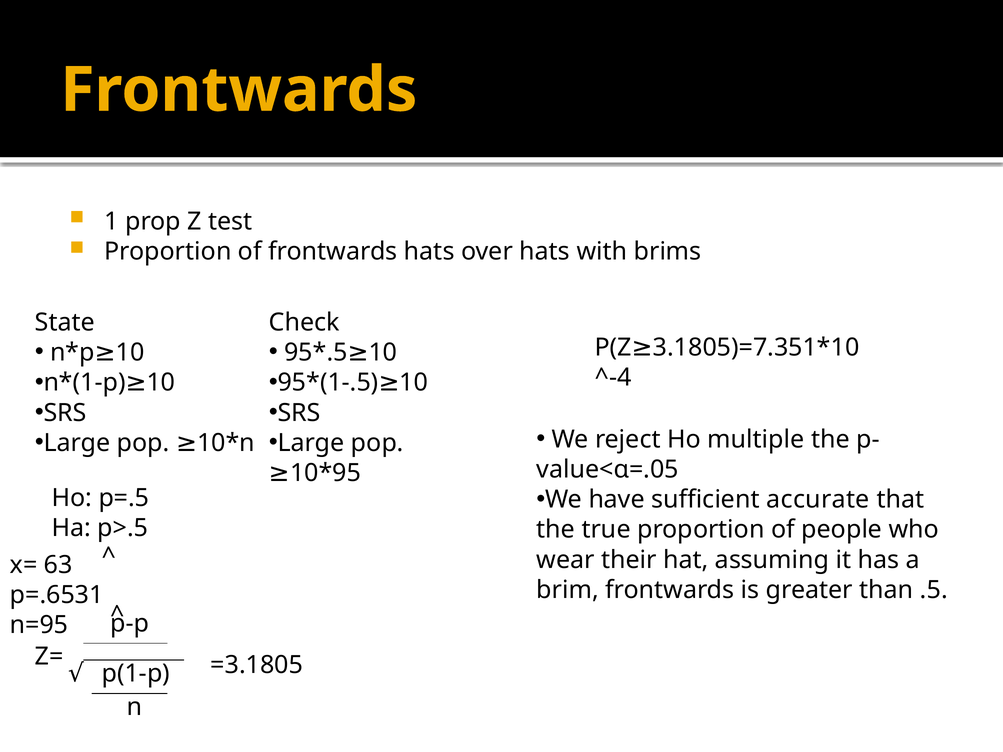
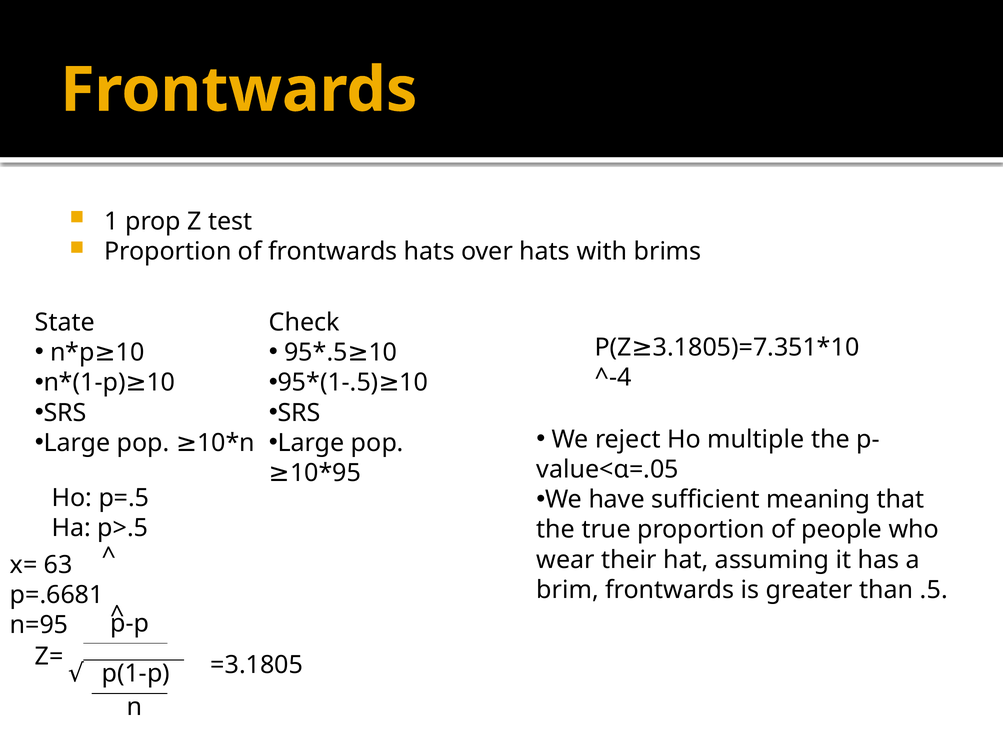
accurate: accurate -> meaning (818, 500)
p=.6531: p=.6531 -> p=.6681 (57, 595)
